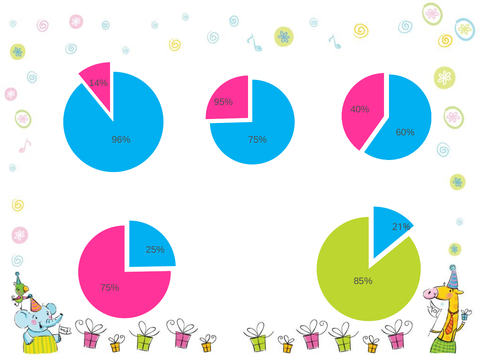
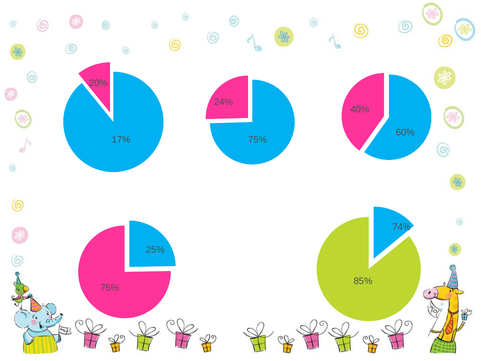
14%: 14% -> 20% (98, 83)
95%: 95% -> 24% (223, 102)
96%: 96% -> 17% (121, 140)
21%: 21% -> 74% (401, 227)
